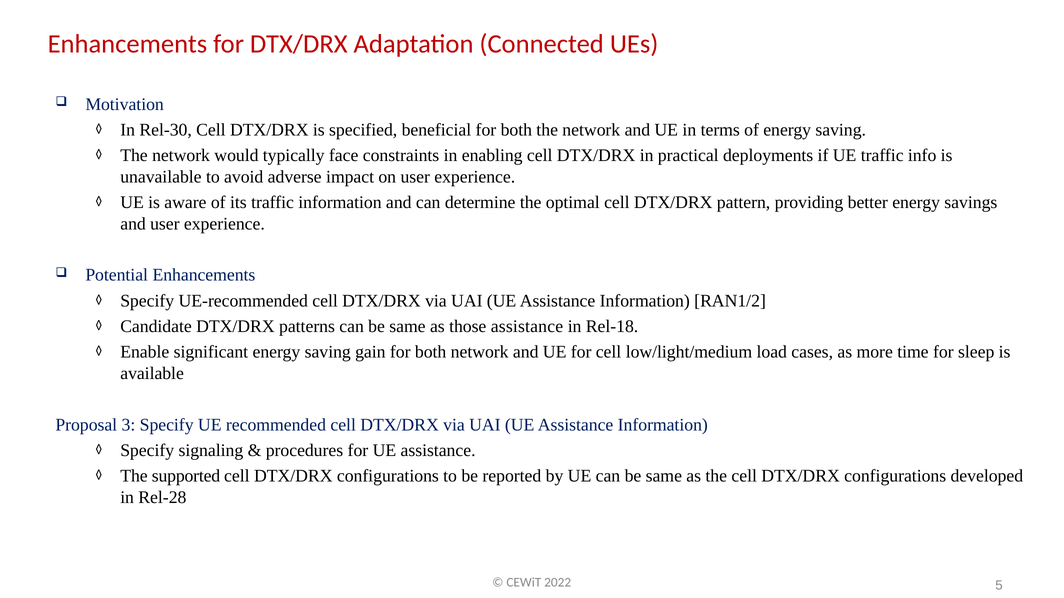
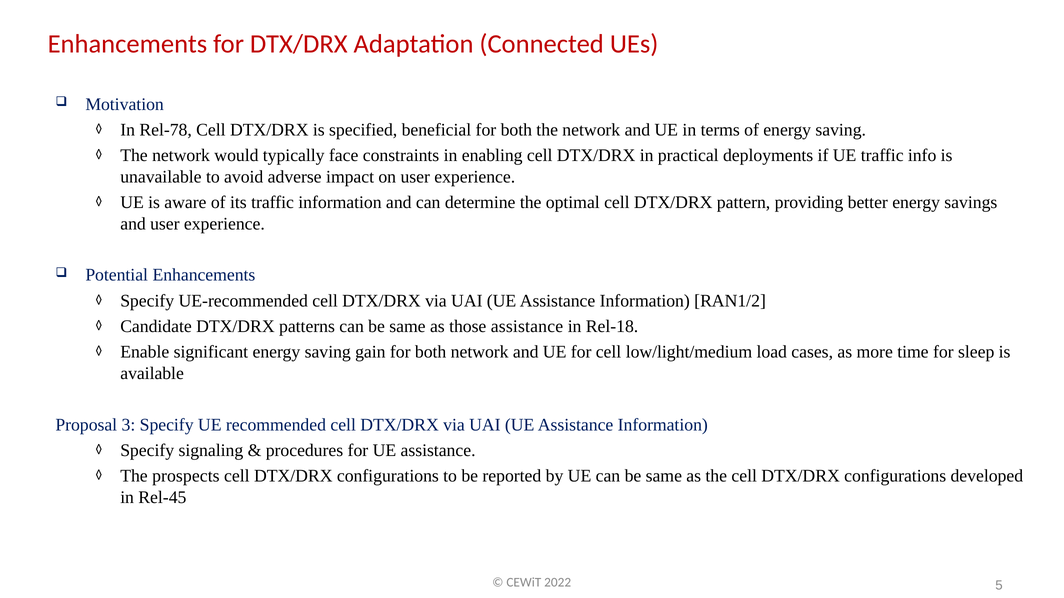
Rel-30: Rel-30 -> Rel-78 (166, 130)
supported: supported -> prospects (186, 476)
Rel-28: Rel-28 -> Rel-45 (162, 498)
